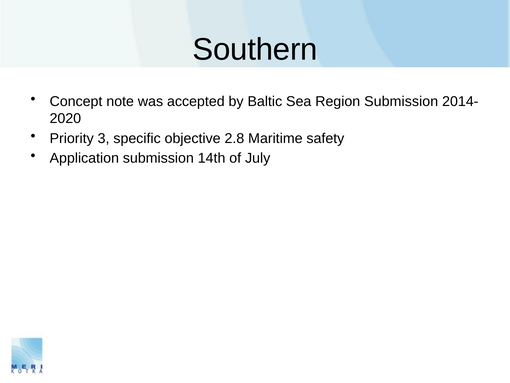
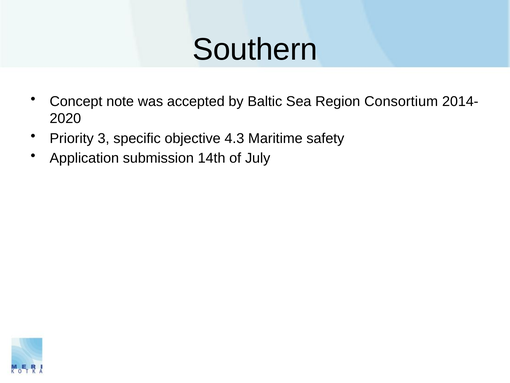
Region Submission: Submission -> Consortium (401, 101)
2.8: 2.8 -> 4.3 (234, 138)
